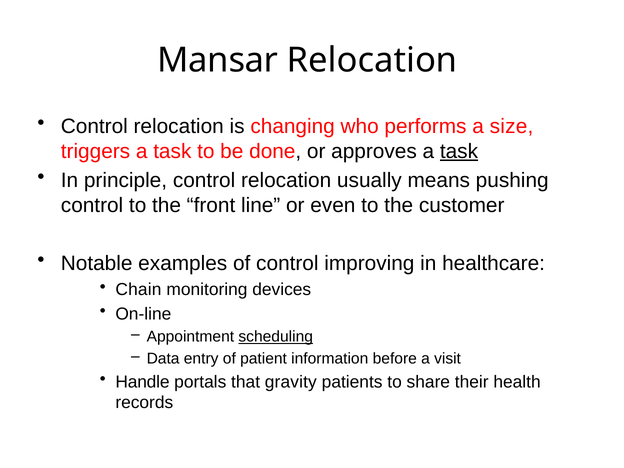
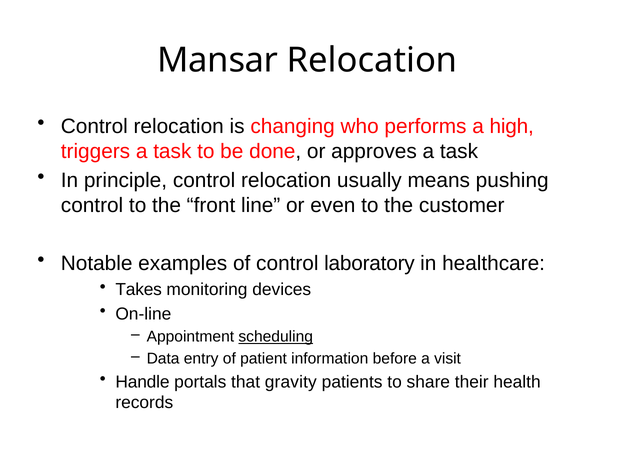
size: size -> high (512, 126)
task underline: present -> none (459, 151)
improving: improving -> laboratory (369, 264)
Chain: Chain -> Takes (139, 290)
